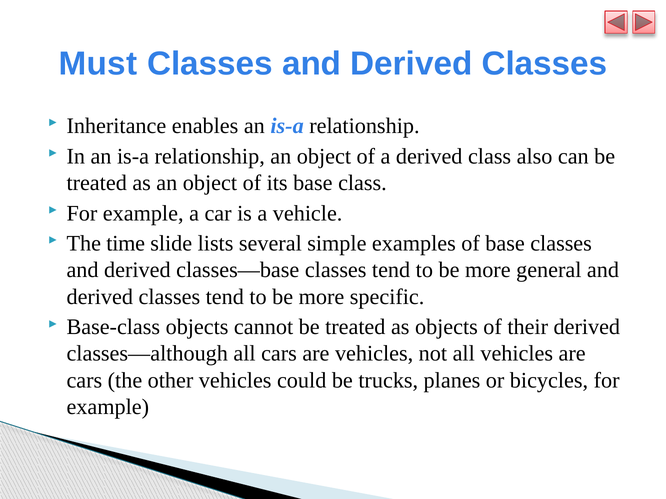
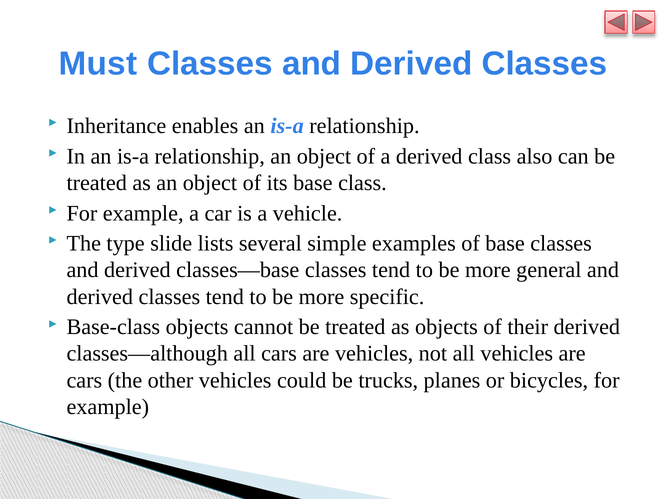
time: time -> type (126, 244)
